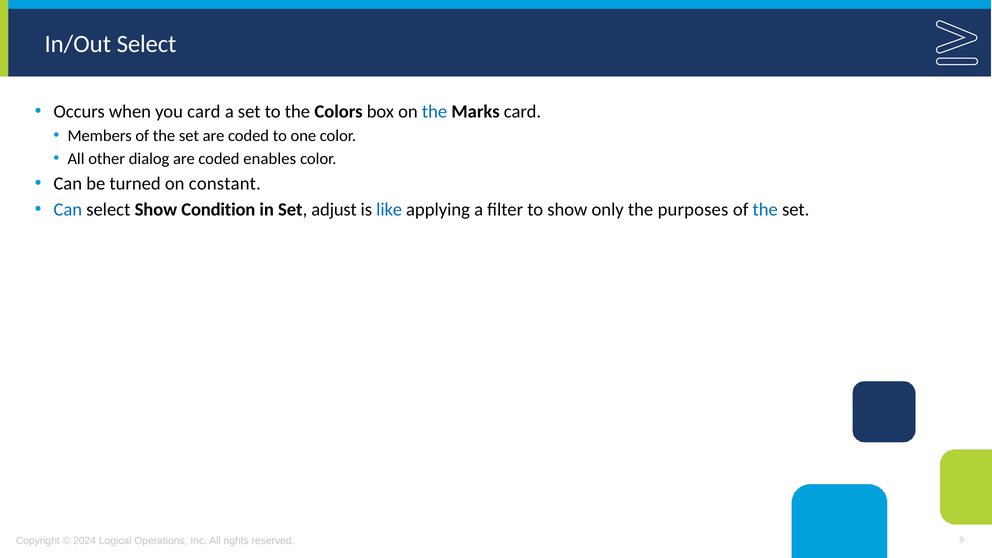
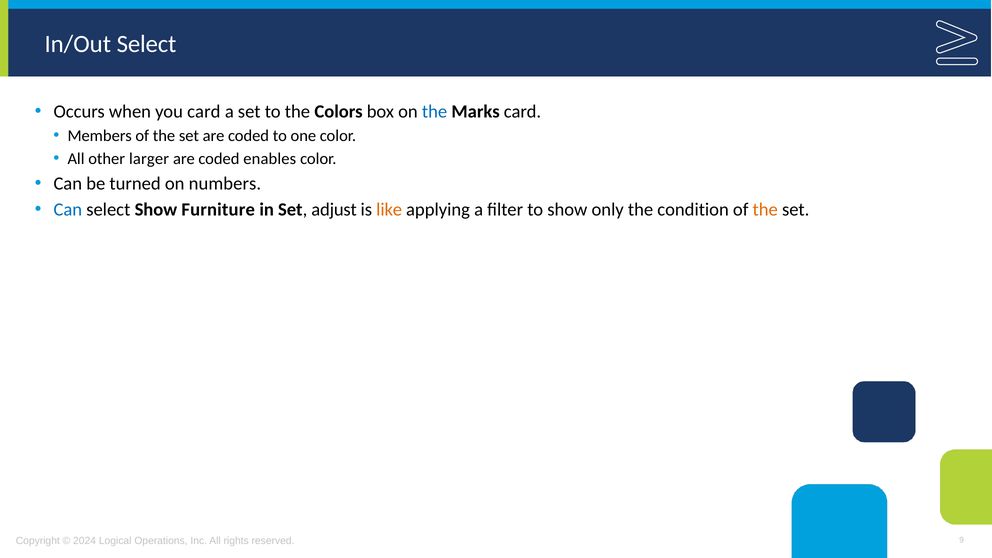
dialog: dialog -> larger (149, 159)
constant: constant -> numbers (225, 184)
Condition: Condition -> Furniture (218, 210)
like colour: blue -> orange (389, 210)
purposes: purposes -> condition (693, 210)
the colour: blue -> orange (765, 210)
